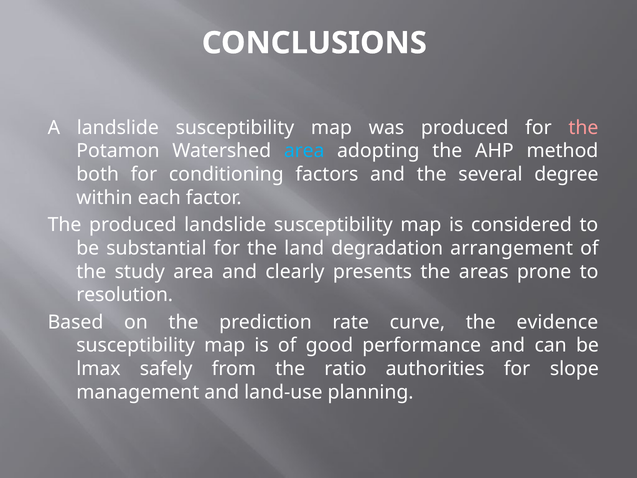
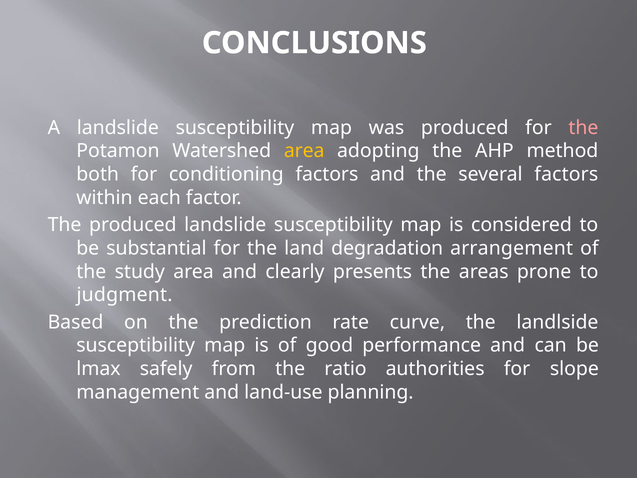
area colour: light blue -> yellow (304, 151)
several degree: degree -> factors (566, 174)
resolution: resolution -> judgment (125, 295)
evidence: evidence -> landlside (557, 322)
